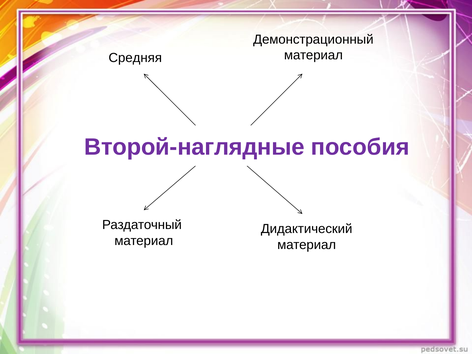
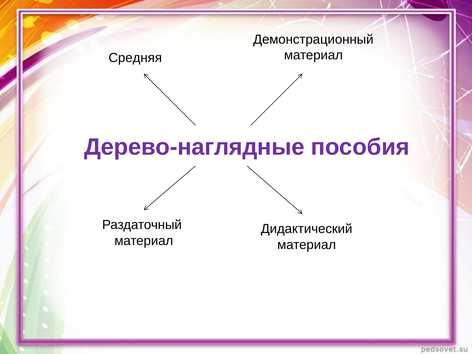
Второй-наглядные: Второй-наглядные -> Дерево-наглядные (194, 147)
